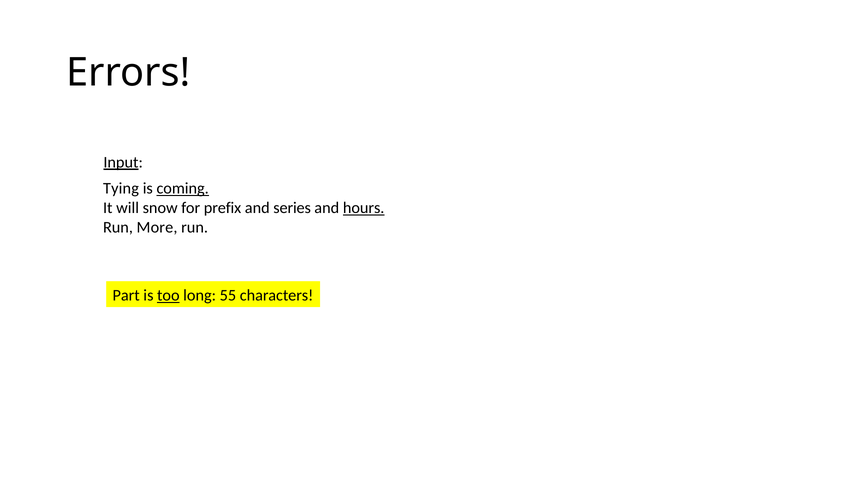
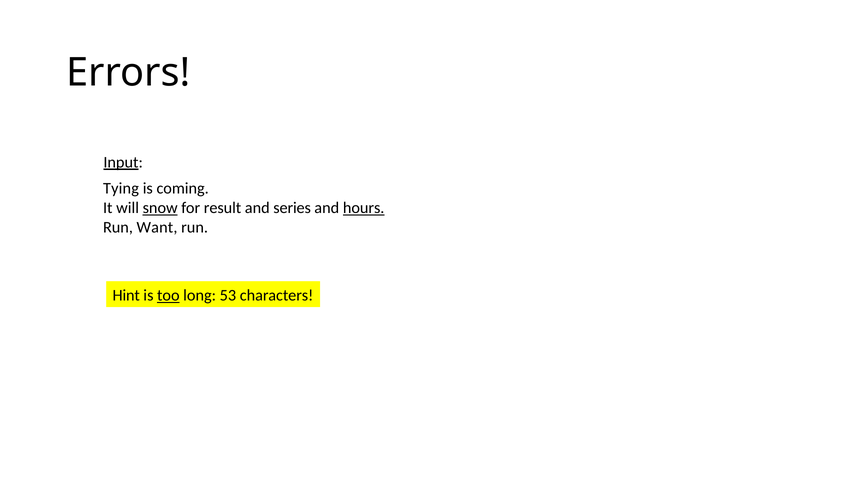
coming underline: present -> none (183, 188)
snow underline: none -> present (160, 208)
prefix: prefix -> result (223, 208)
More: More -> Want (157, 227)
Part: Part -> Hint (126, 295)
55: 55 -> 53 (228, 295)
